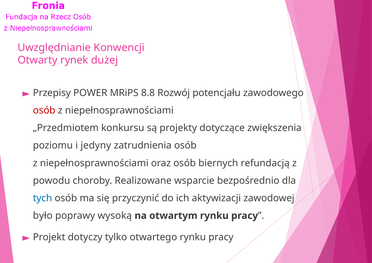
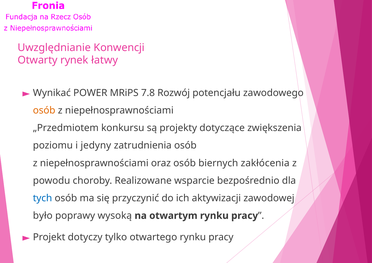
dużej: dużej -> łatwy (105, 60)
Przepisy: Przepisy -> Wynikać (52, 93)
8.8: 8.8 -> 7.8 (148, 93)
osób colour: red -> orange (44, 110)
refundacją: refundacją -> zakłócenia (265, 163)
